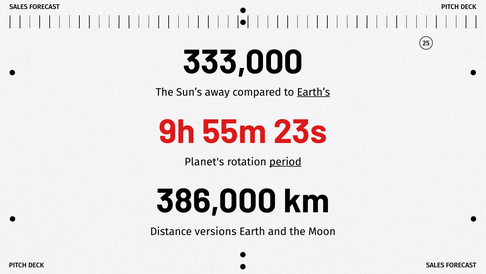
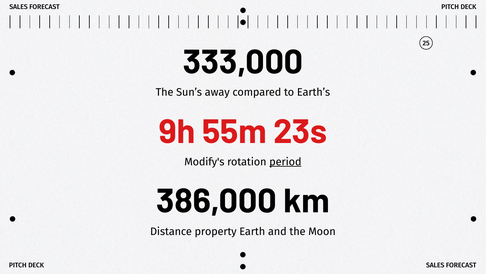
Earth’s underline: present -> none (314, 92)
Planet's: Planet's -> Modify's (204, 161)
versions: versions -> property (216, 231)
